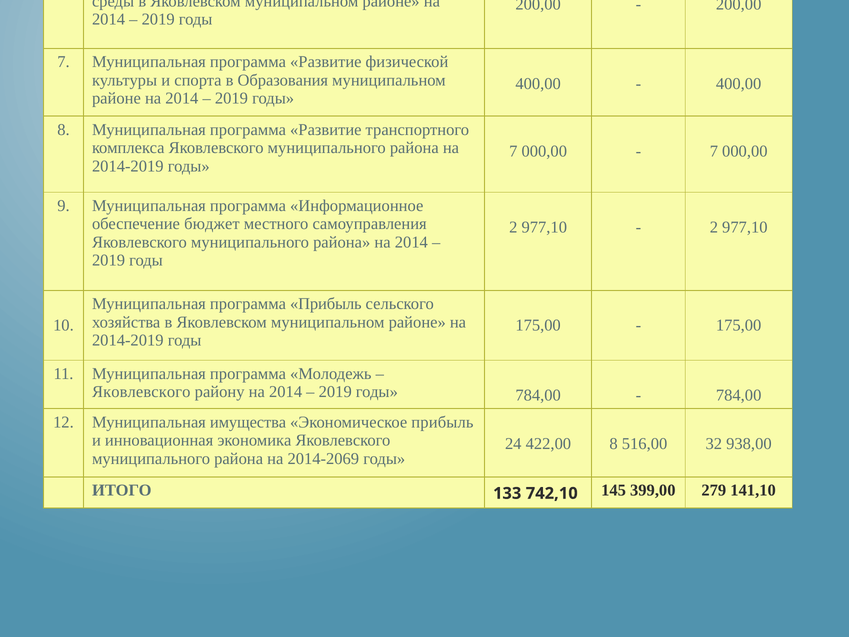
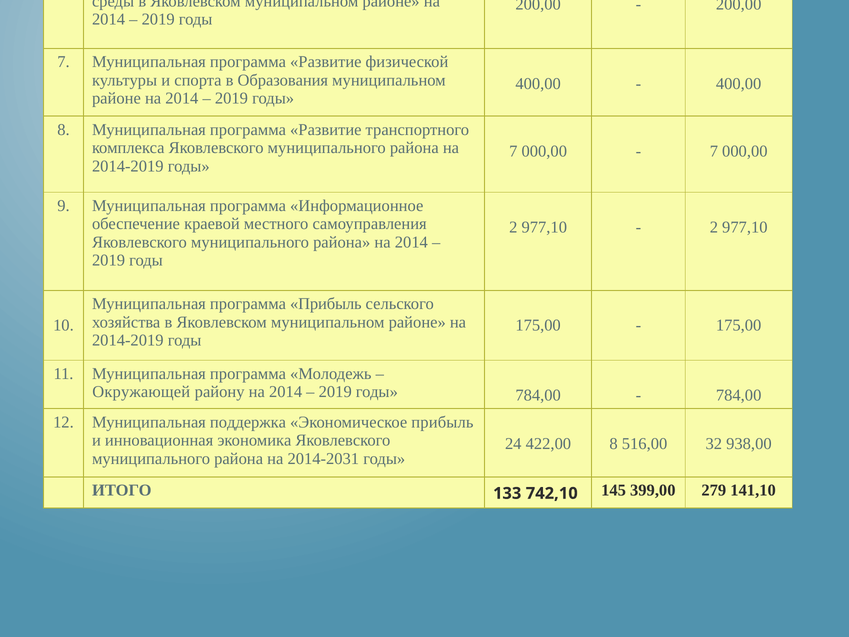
обеспечение бюджет: бюджет -> краевой (212, 224)
Яковлевского: Яковлевского -> Окружающей (141, 392)
имущества: имущества -> поддержка (248, 422)
2014-2069: 2014-2069 -> 2014-2031 (323, 458)
